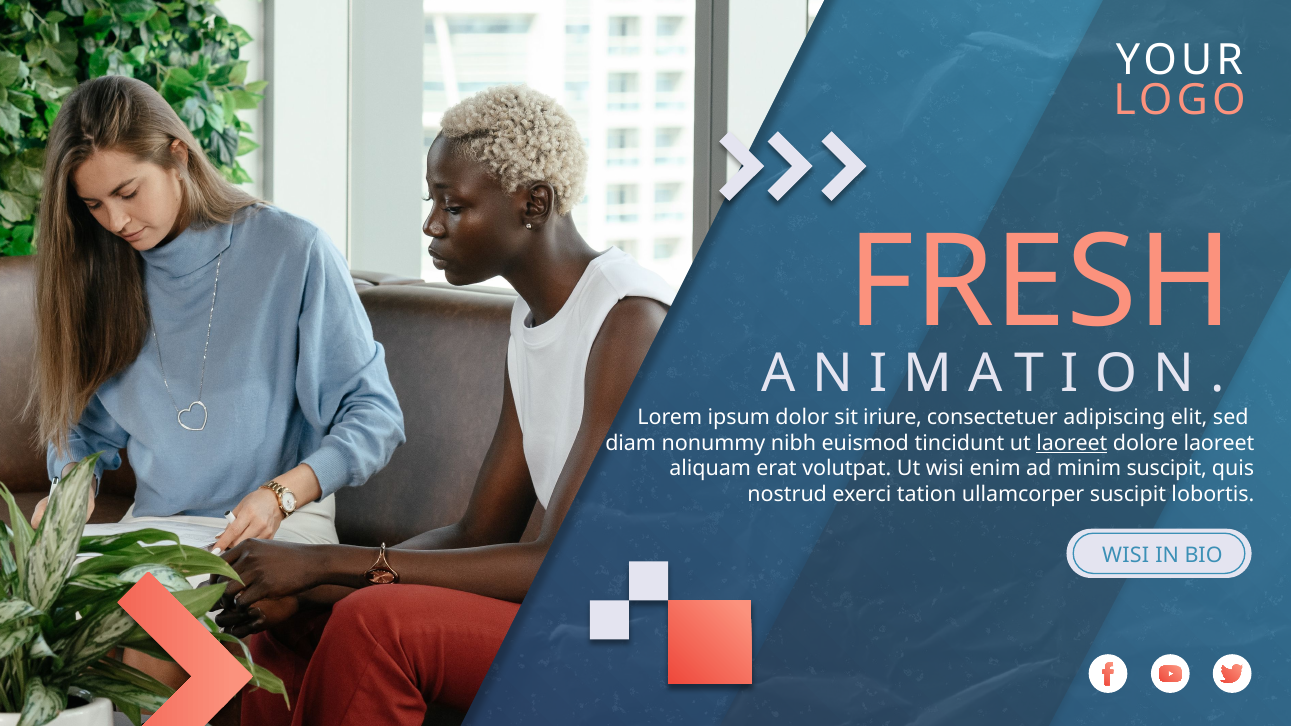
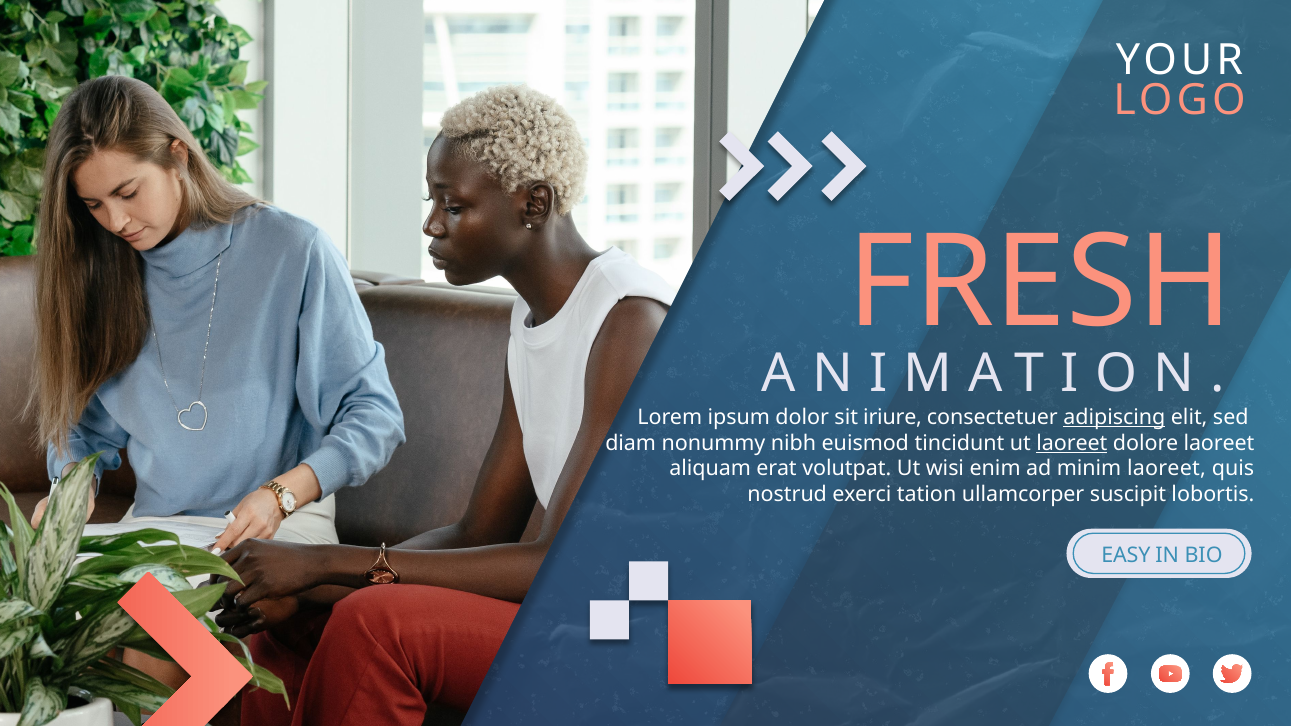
adipiscing underline: none -> present (1114, 417)
minim suscipit: suscipit -> laoreet (1166, 469)
WISI: WISI -> EASY (1126, 556)
